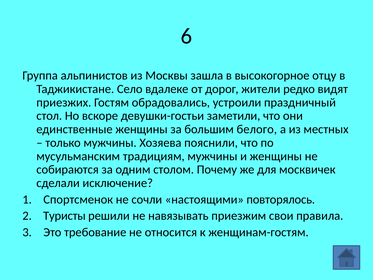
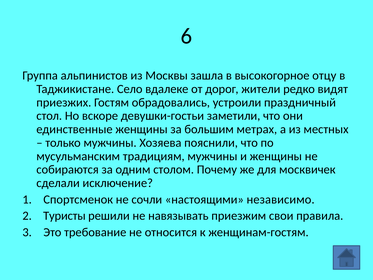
белого: белого -> метрах (257, 129)
повторялось: повторялось -> независимо (281, 199)
